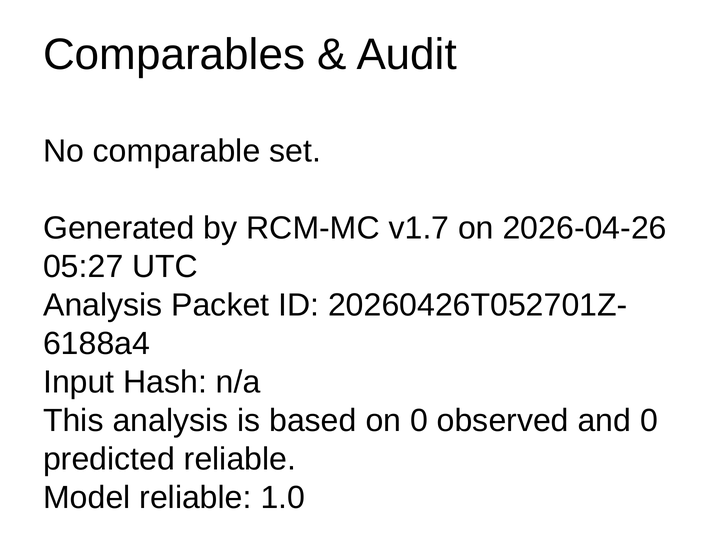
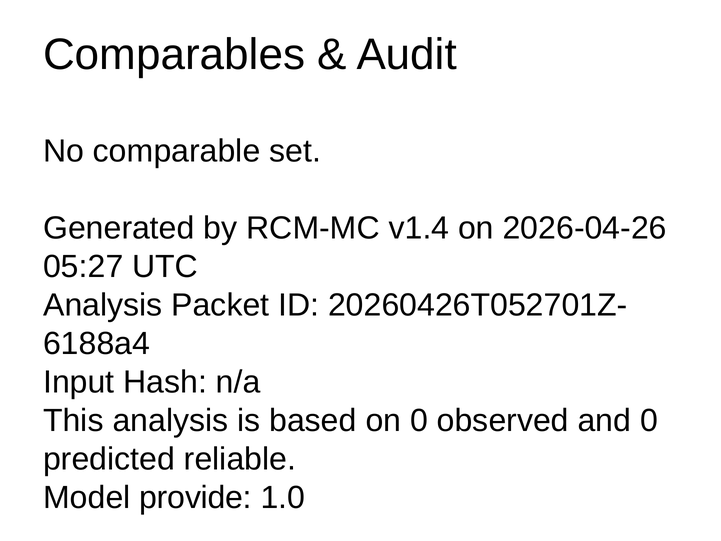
v1.7: v1.7 -> v1.4 (419, 228)
Model reliable: reliable -> provide (196, 497)
